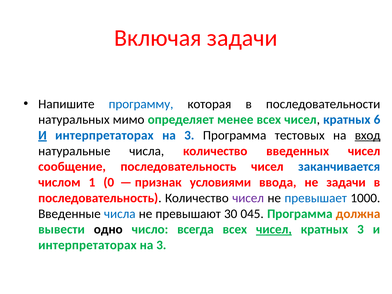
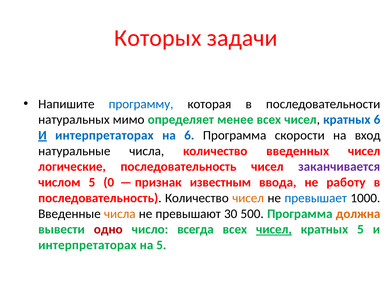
Включая: Включая -> Которых (158, 38)
3: 3 -> 6 (189, 135)
тестовых: тестовых -> скорости (300, 135)
вход underline: present -> none (368, 135)
сообщение: сообщение -> логические (72, 167)
заканчивается colour: blue -> purple (339, 167)
числом 1: 1 -> 5 (92, 182)
условиями: условиями -> известным (220, 182)
не задачи: задачи -> работу (346, 182)
чисел colour: purple -> orange (248, 198)
числа colour: blue -> orange (120, 214)
045: 045 -> 500 (252, 214)
одно colour: black -> red (108, 229)
кратных 3: 3 -> 5 (360, 229)
3: 3 -> 5 (161, 245)
